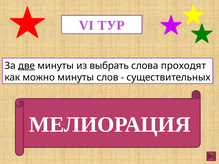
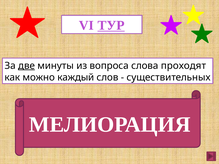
ТУР underline: none -> present (111, 25)
выбрать: выбрать -> вопроса (109, 66)
можно минуты: минуты -> каждый (76, 77)
